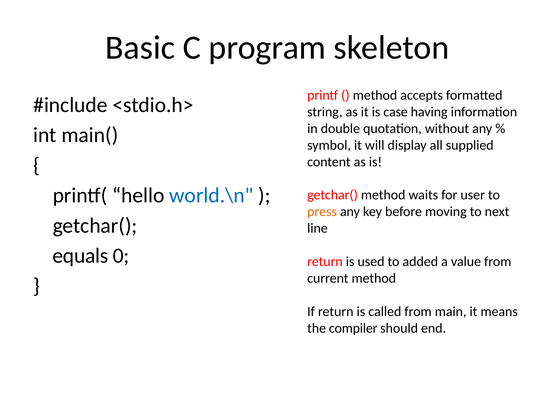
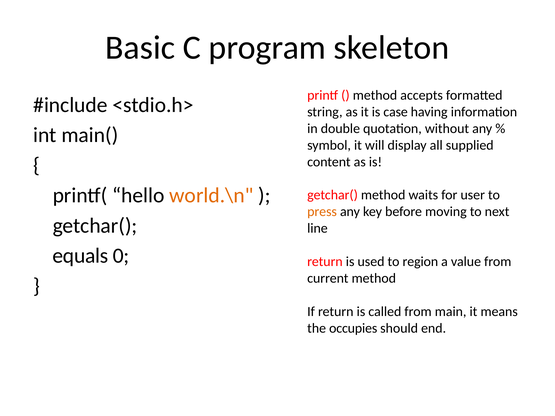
world.\n colour: blue -> orange (211, 196)
added: added -> region (420, 262)
compiler: compiler -> occupies (353, 328)
